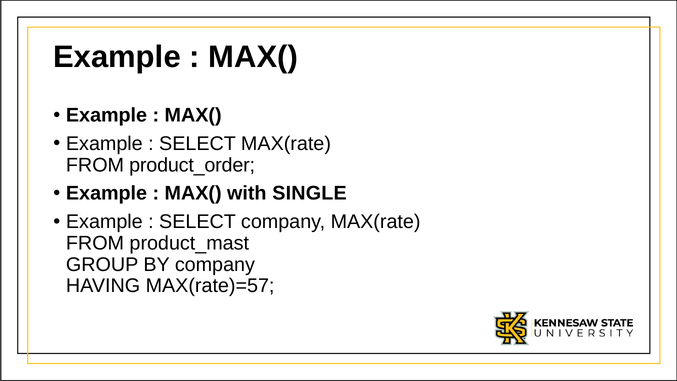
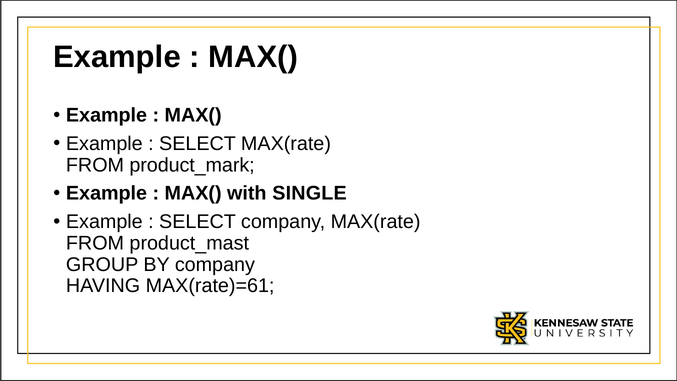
product_order: product_order -> product_mark (192, 165)
MAX(rate)=57: MAX(rate)=57 -> MAX(rate)=61 (210, 286)
